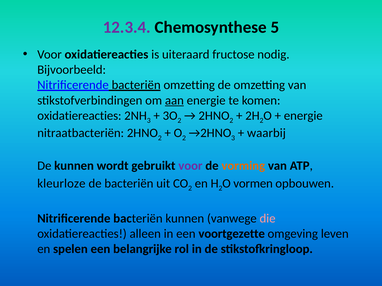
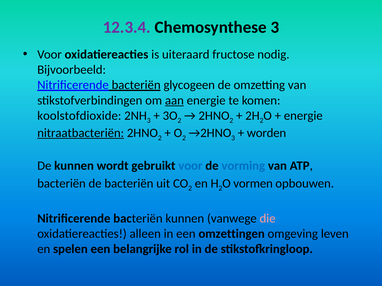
Chemosynthese 5: 5 -> 3 (275, 27)
bacteriën omzetting: omzetting -> glycogeen (189, 85)
oxidatiereacties: oxidatiereacties -> koolstofdioxide (79, 116)
nitraatbacteriën underline: none -> present (81, 133)
waarbij: waarbij -> worden (267, 133)
voor colour: purple -> blue (190, 166)
vorming colour: orange -> blue (243, 166)
kleurloze: kleurloze -> bacteriën (61, 184)
voortgezette: voortgezette -> omzettingen (232, 234)
